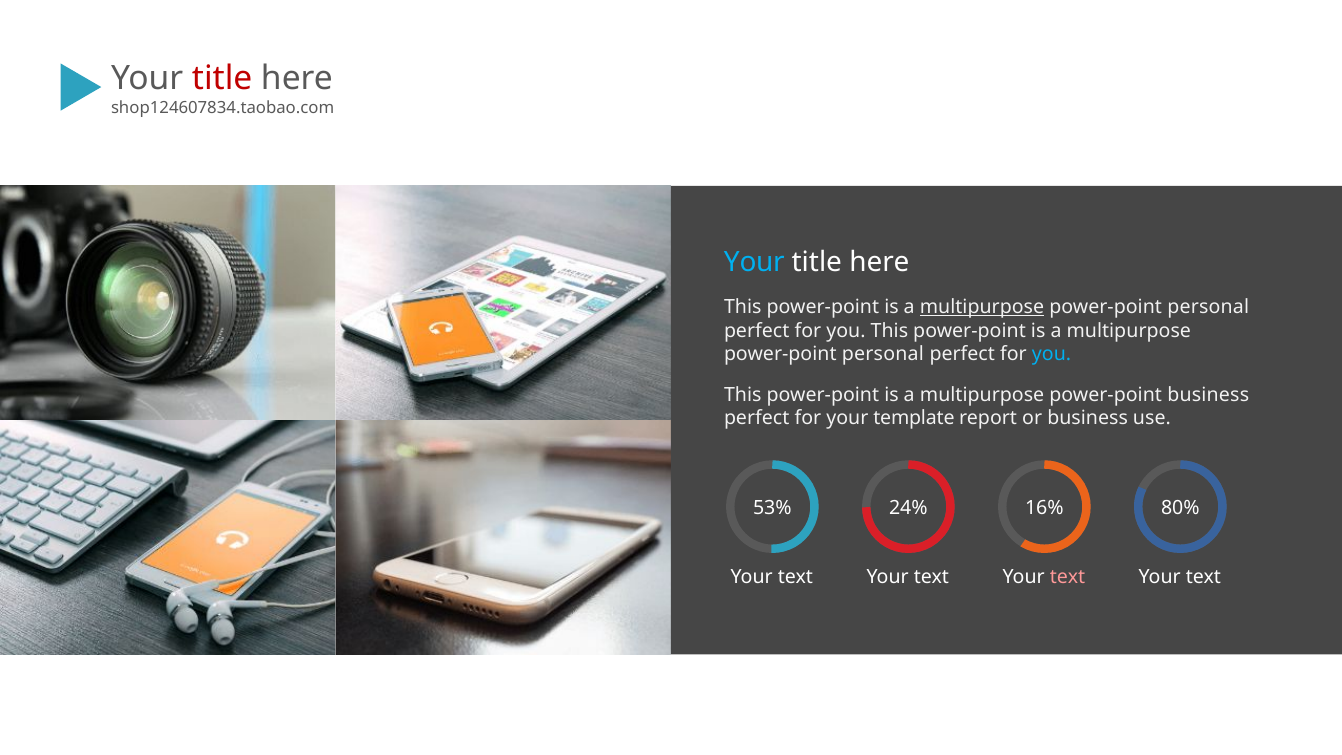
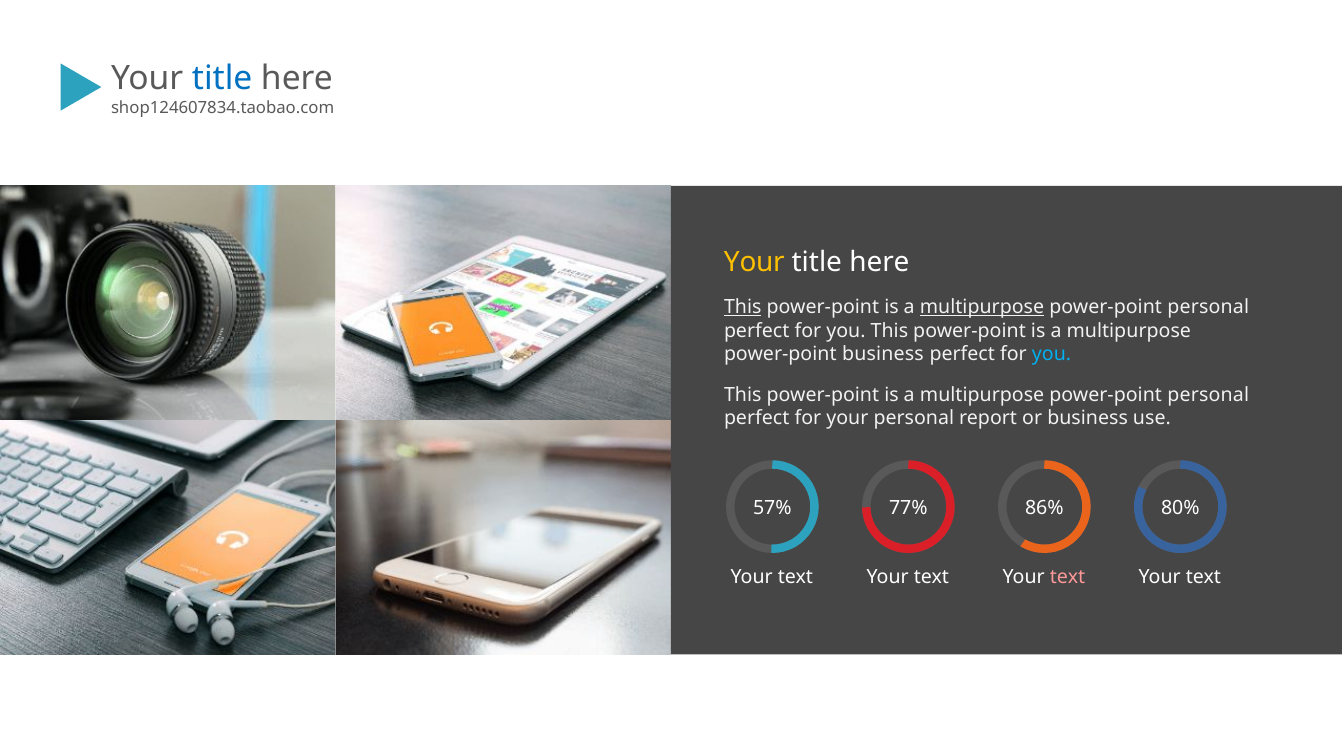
title colour: red -> blue (222, 79)
Your colour: light blue -> yellow (754, 263)
This underline: none -> present (743, 307)
personal: personal -> business (883, 354)
business: business -> personal (1208, 395)
your template: template -> personal (914, 418)
53%: 53% -> 57% (772, 508)
24%: 24% -> 77% (908, 508)
16%: 16% -> 86% (1044, 508)
